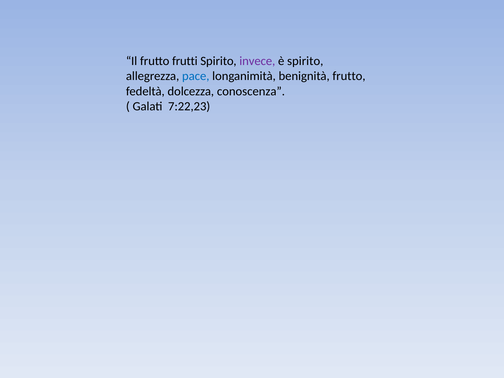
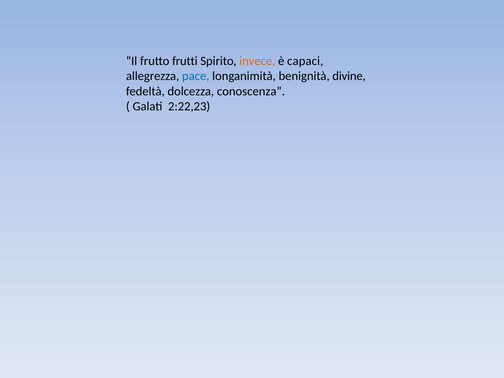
invece colour: purple -> orange (257, 61)
è spirito: spirito -> capaci (305, 61)
benignità frutto: frutto -> divine (349, 76)
7:22,23: 7:22,23 -> 2:22,23 (189, 106)
